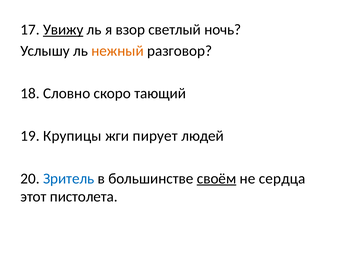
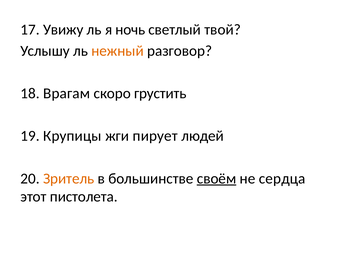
Увижу underline: present -> none (63, 30)
взор: взор -> ночь (130, 30)
ночь: ночь -> твой (223, 30)
Словно: Словно -> Врагам (67, 93)
тающий: тающий -> грустить (160, 93)
Зритель colour: blue -> orange (69, 178)
